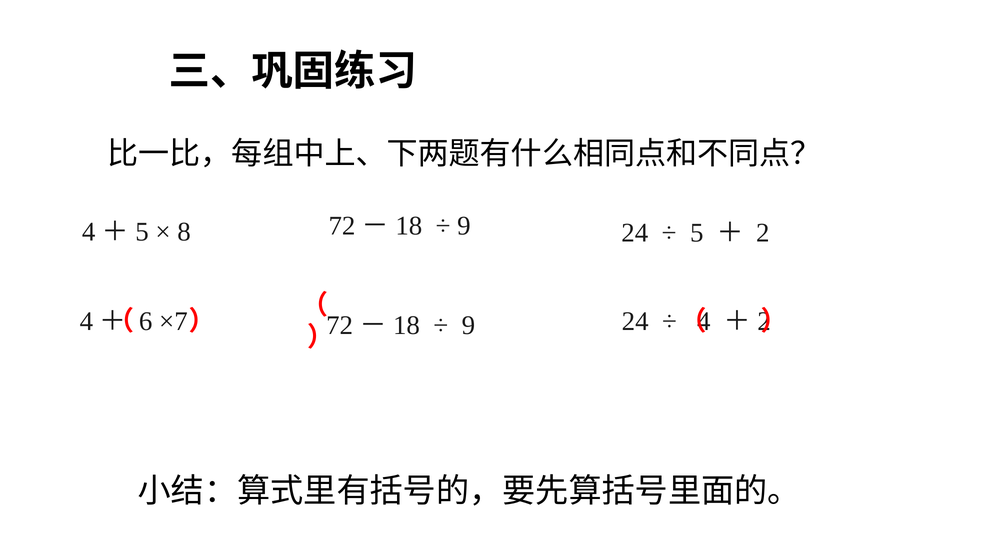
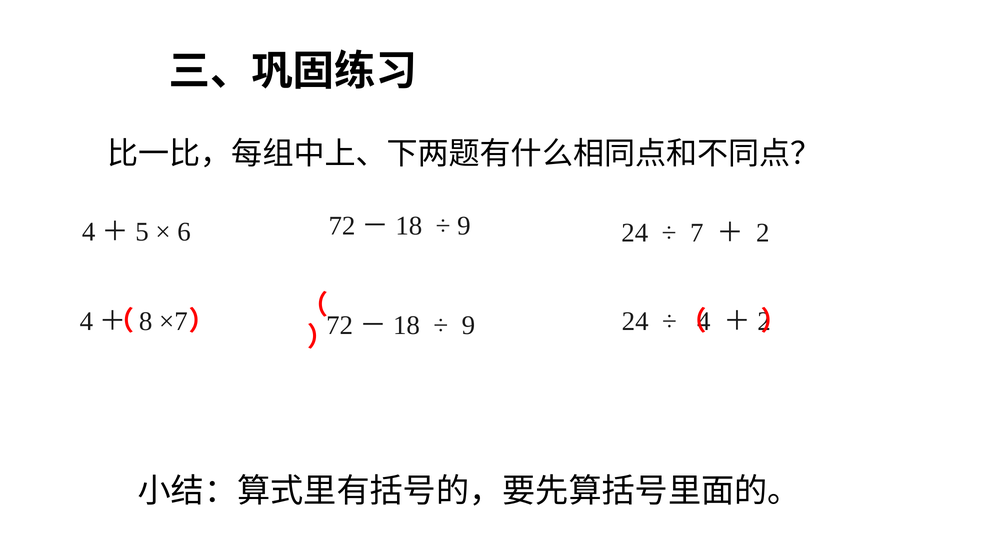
8: 8 -> 6 (184, 232)
5: 5 -> 7 (697, 233)
6: 6 -> 8 (146, 322)
